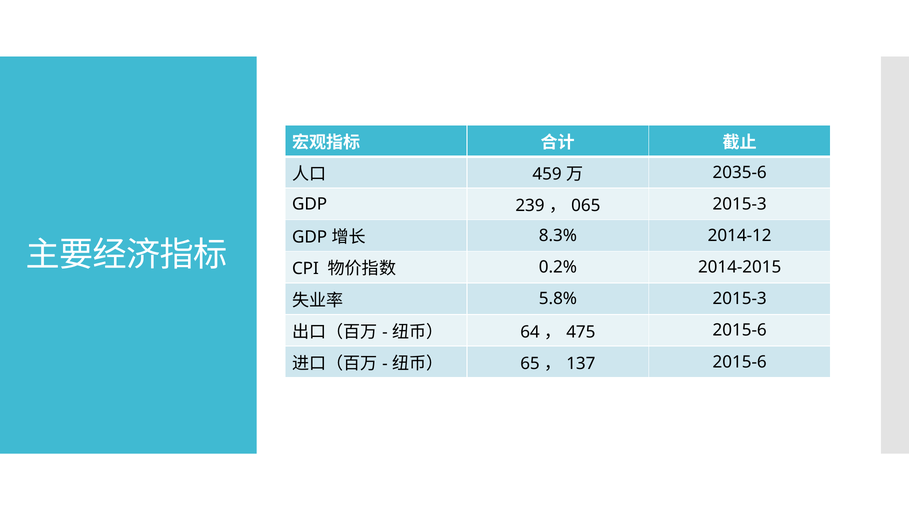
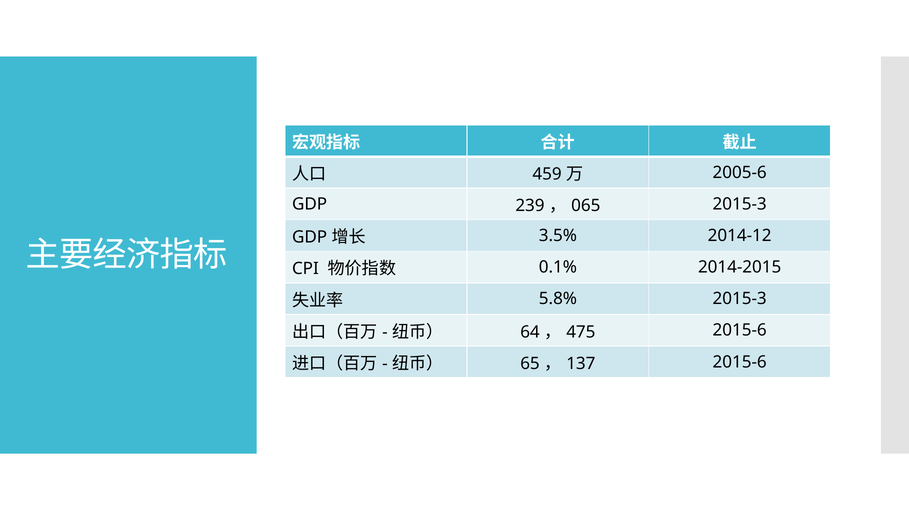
2035-6: 2035-6 -> 2005-6 (740, 173)
8.3%: 8.3% -> 3.5% (558, 236)
0.2%: 0.2% -> 0.1% (558, 267)
